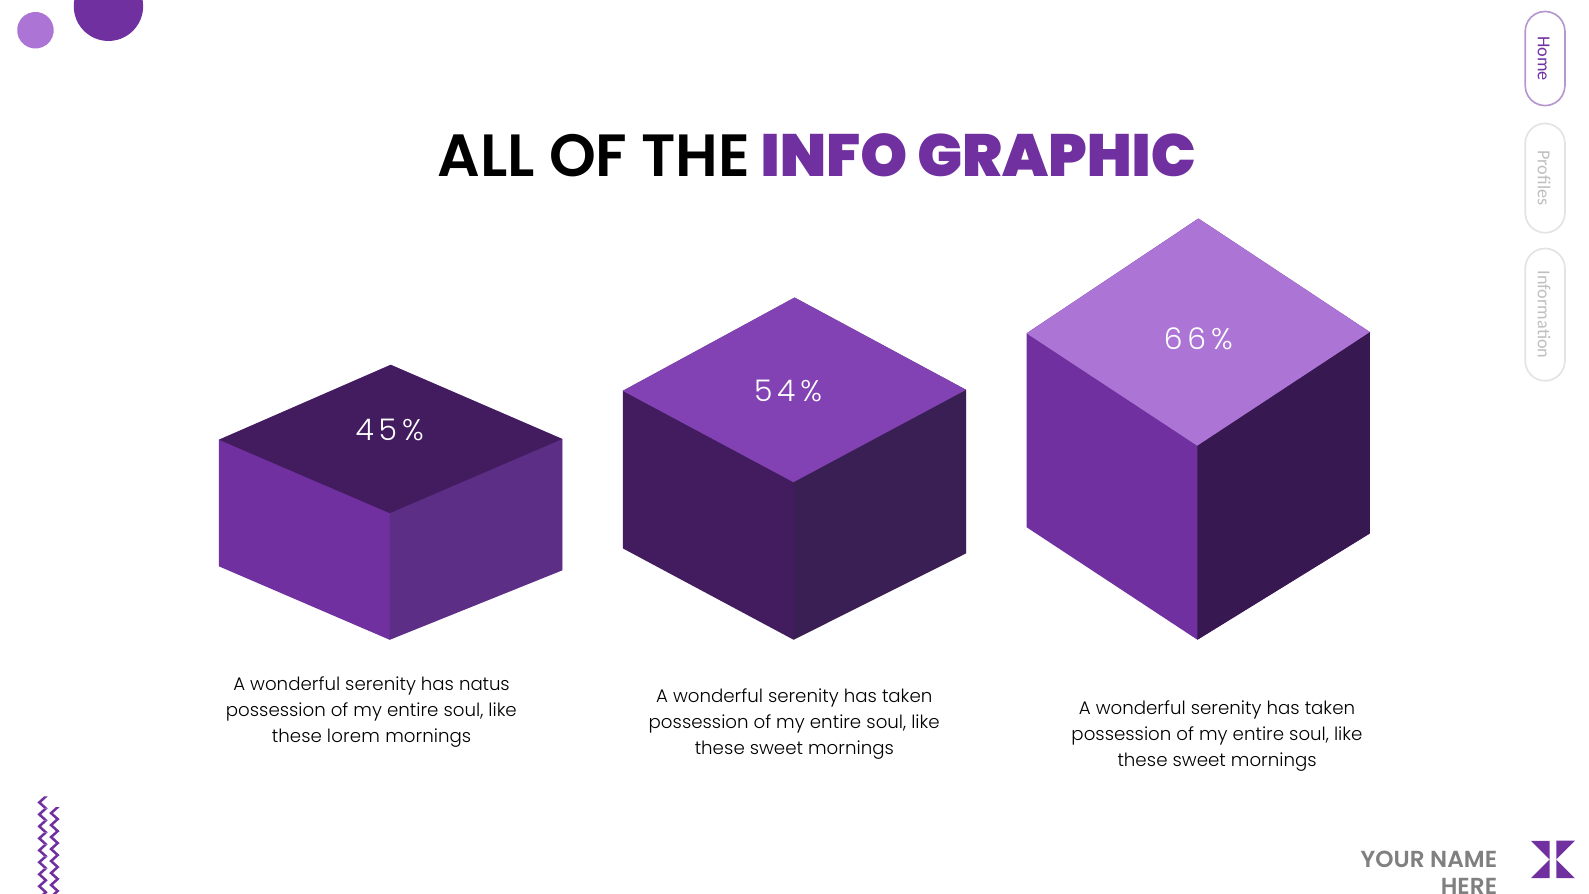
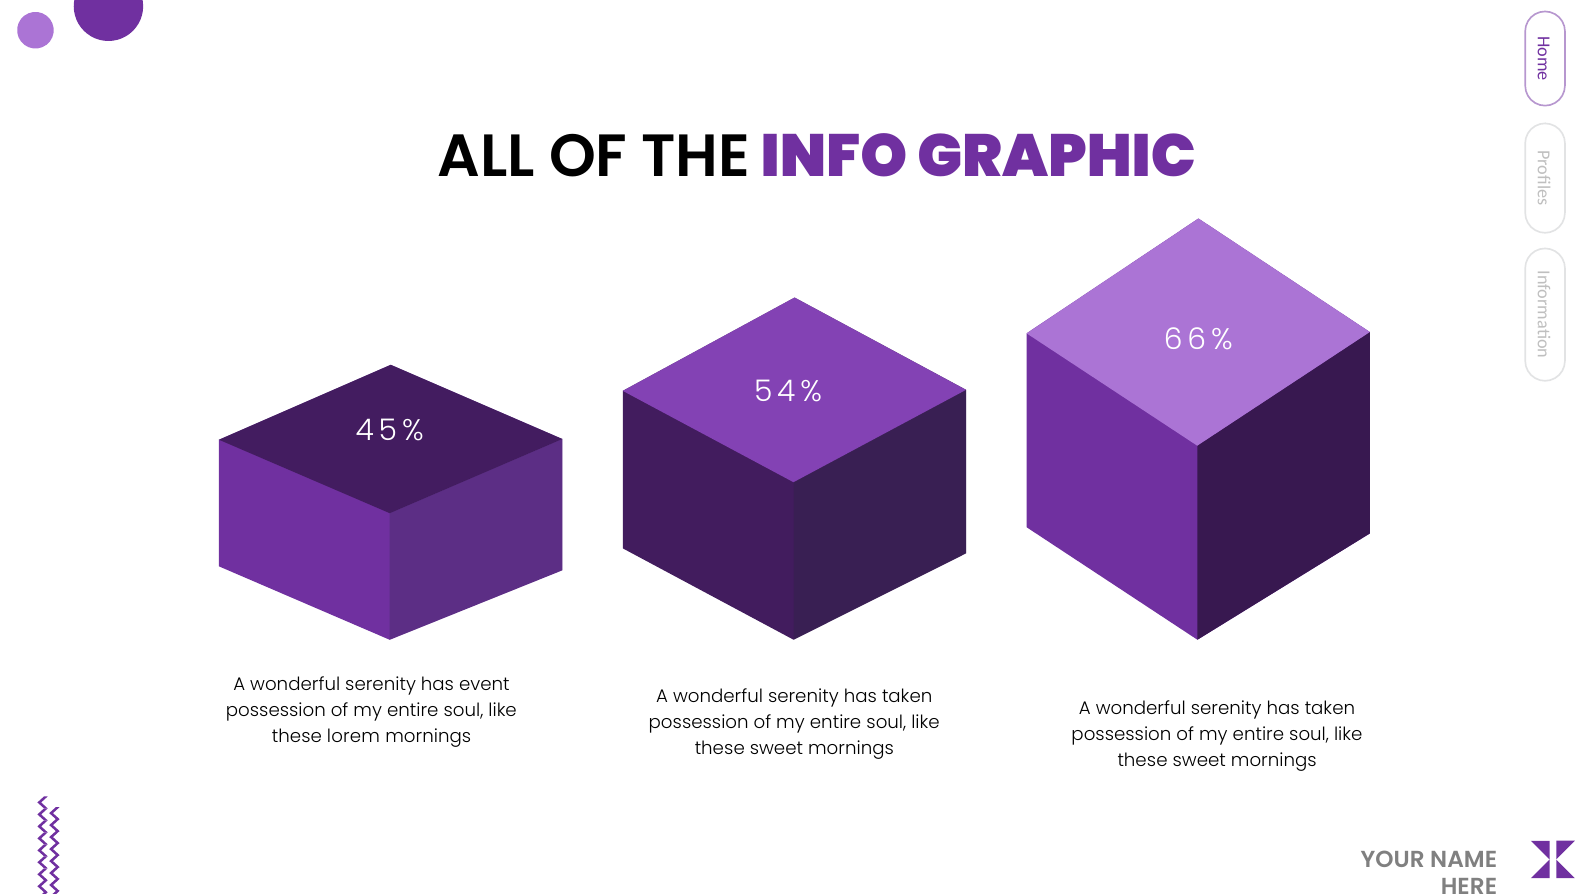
natus: natus -> event (484, 684)
